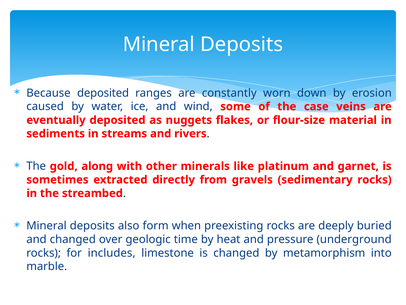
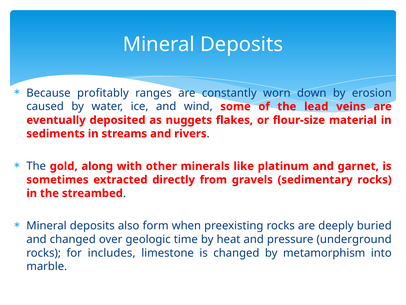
Because deposited: deposited -> profitably (103, 93)
case: case -> lead (316, 106)
